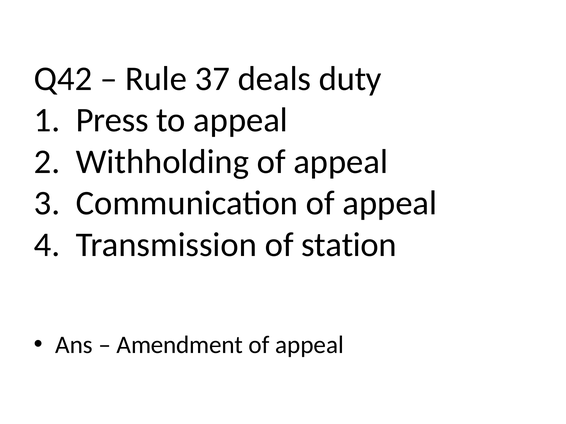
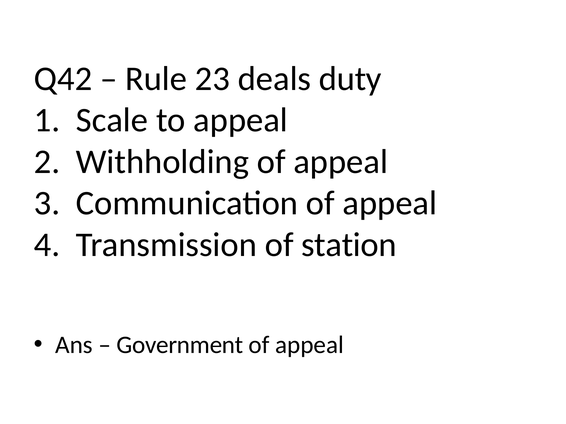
37: 37 -> 23 (212, 79)
Press: Press -> Scale (112, 120)
Amendment: Amendment -> Government (180, 345)
